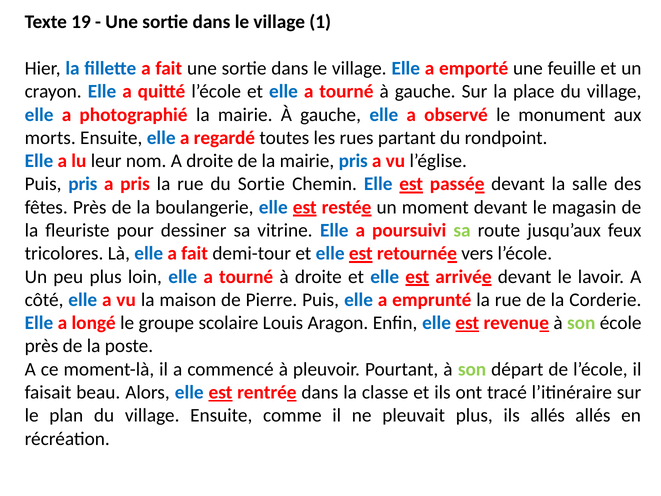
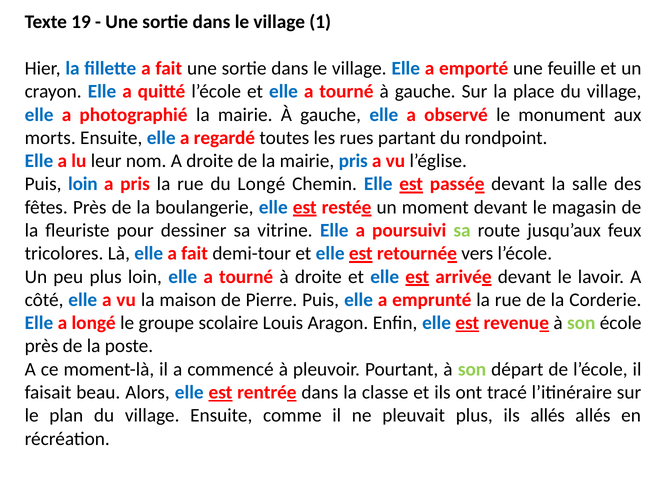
Puis pris: pris -> loin (83, 184)
du Sortie: Sortie -> Longé (261, 184)
